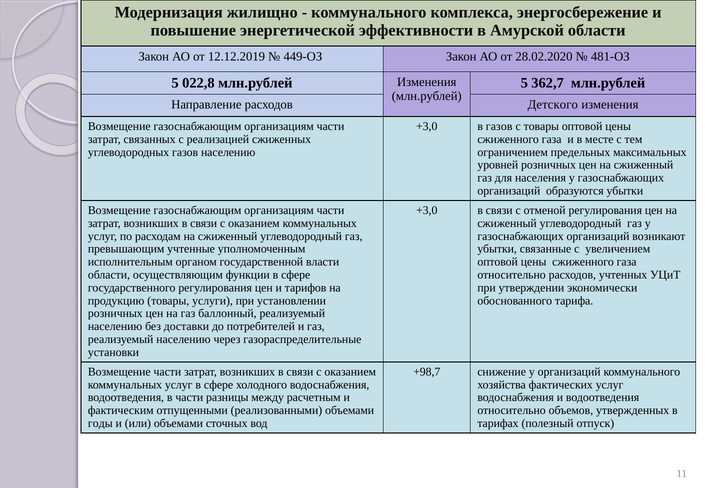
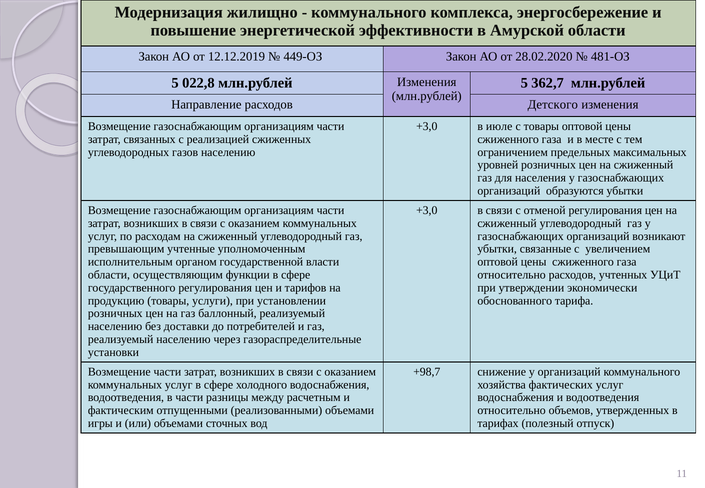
в газов: газов -> июле (499, 126)
годы: годы -> игры (100, 423)
